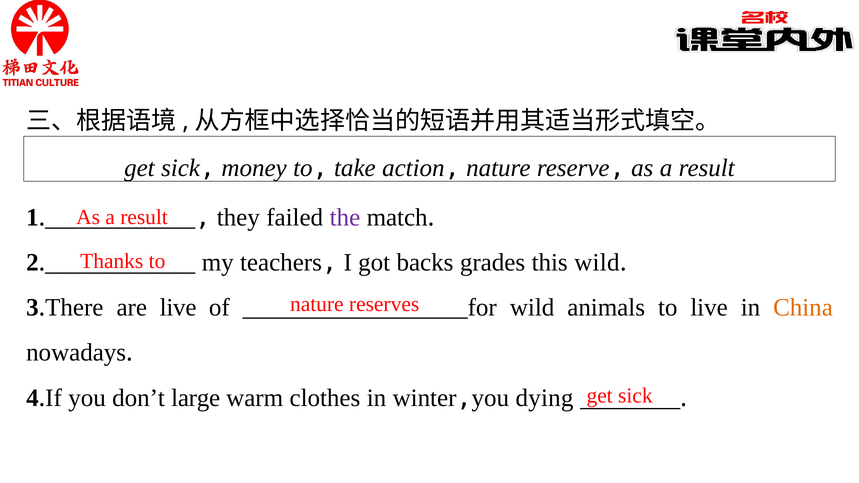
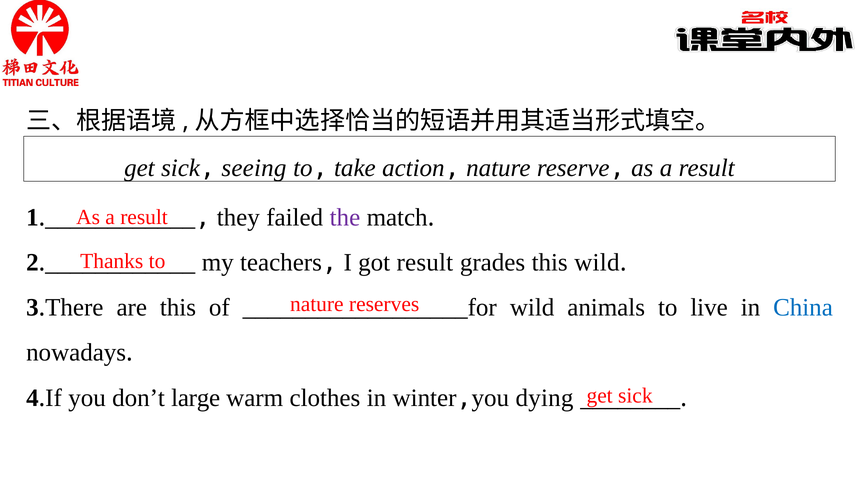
money: money -> seeing (254, 168)
got backs: backs -> result (425, 263)
are live: live -> this (178, 308)
China colour: orange -> blue (803, 308)
